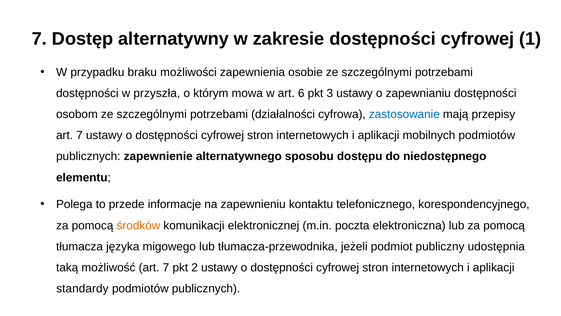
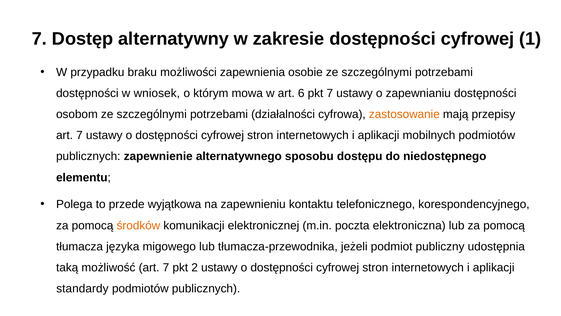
przyszła: przyszła -> wniosek (157, 93)
pkt 3: 3 -> 7 (330, 93)
zastosowanie colour: blue -> orange (404, 114)
informacje: informacje -> wyjątkowa (175, 204)
